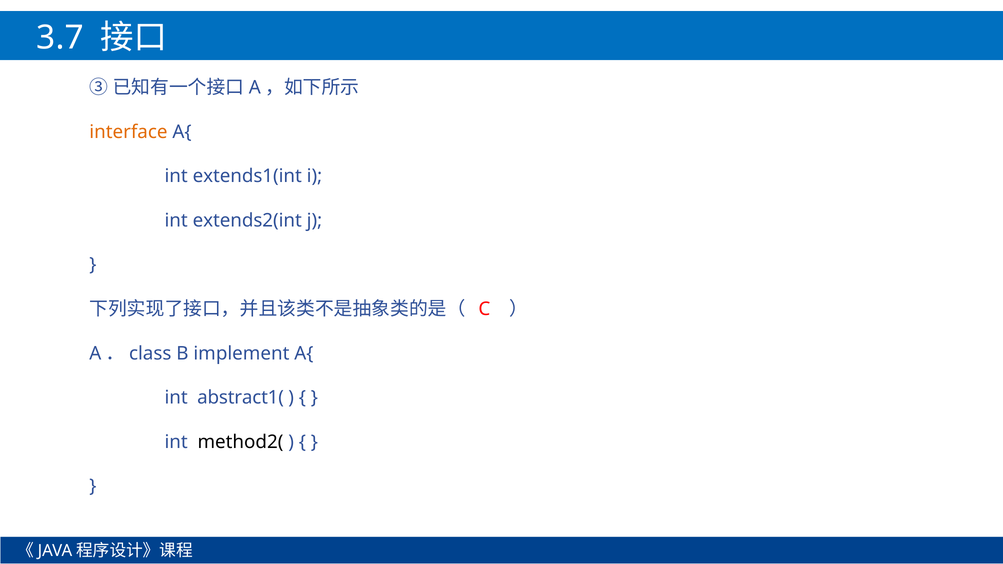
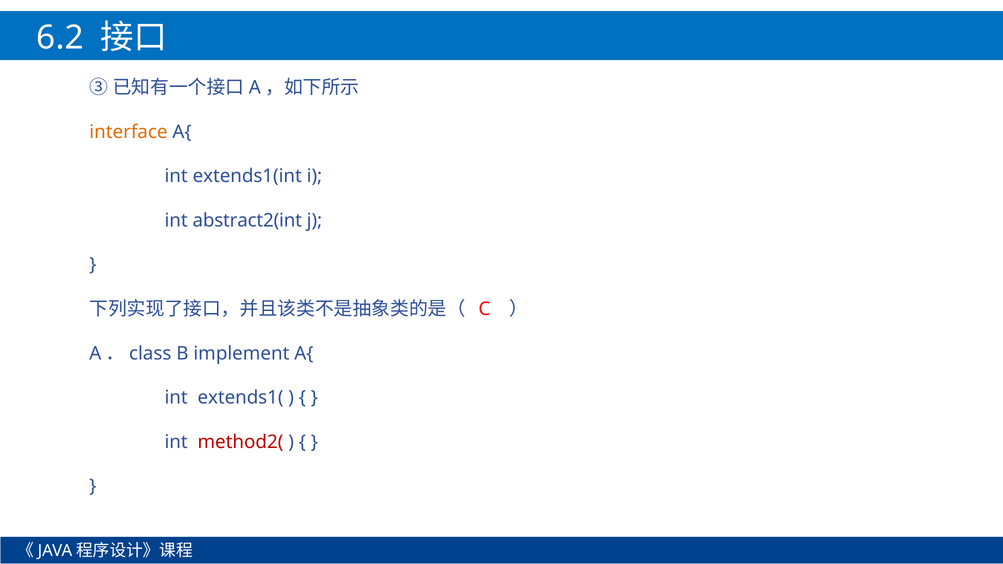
3.7: 3.7 -> 6.2 (60, 38)
extends2(int: extends2(int -> abstract2(int (247, 221)
abstract1(: abstract1( -> extends1( (241, 398)
method2( colour: black -> red (240, 442)
